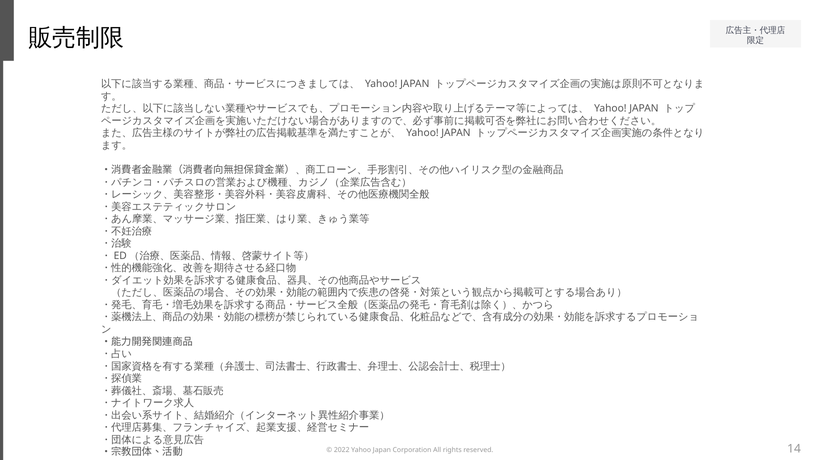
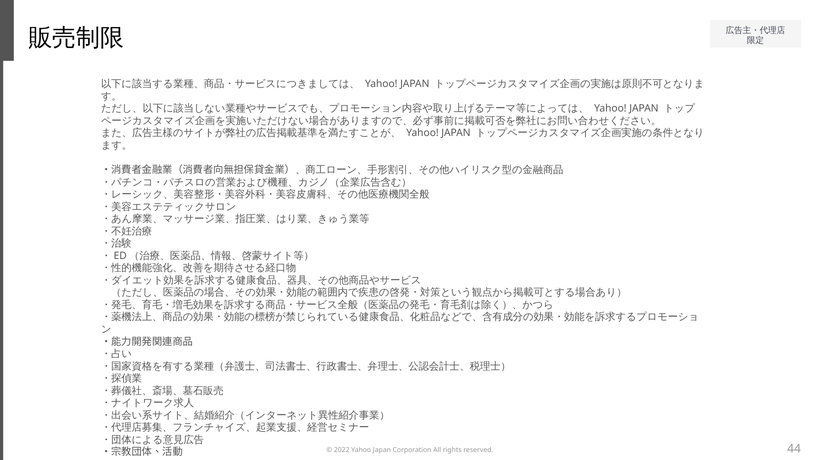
14: 14 -> 44 (794, 449)
